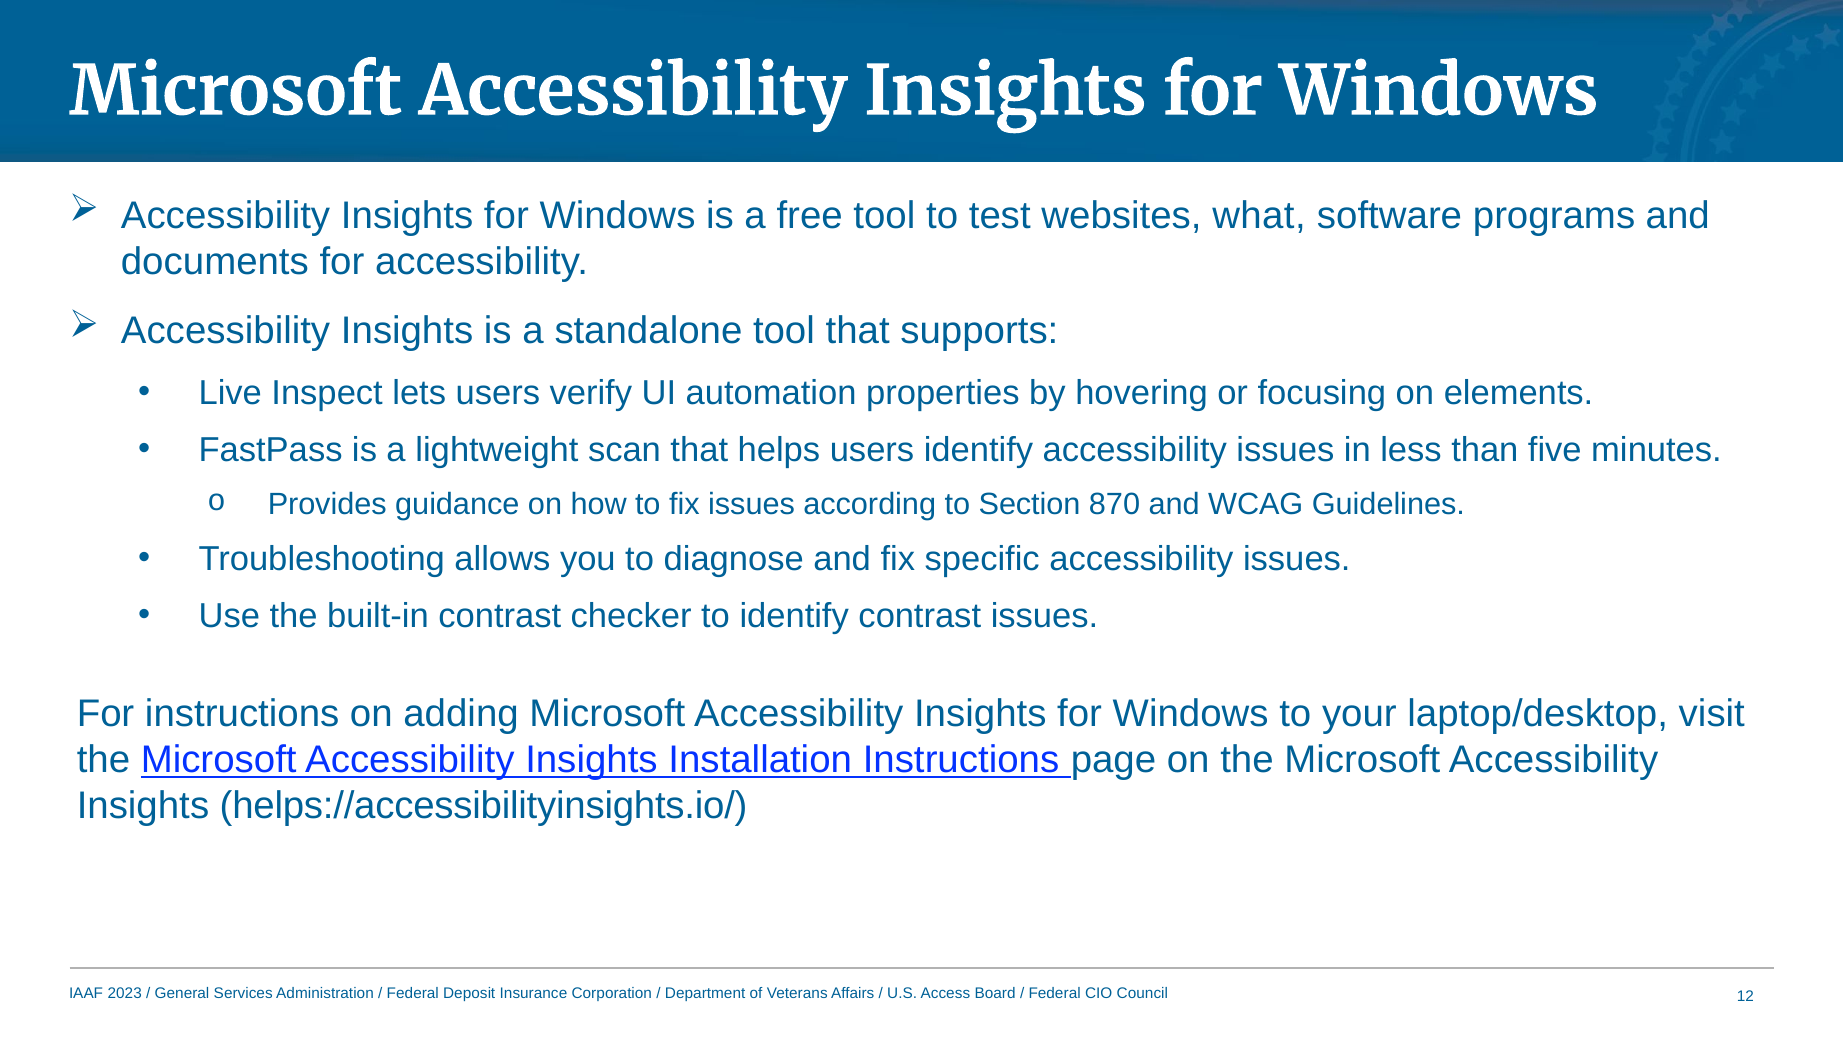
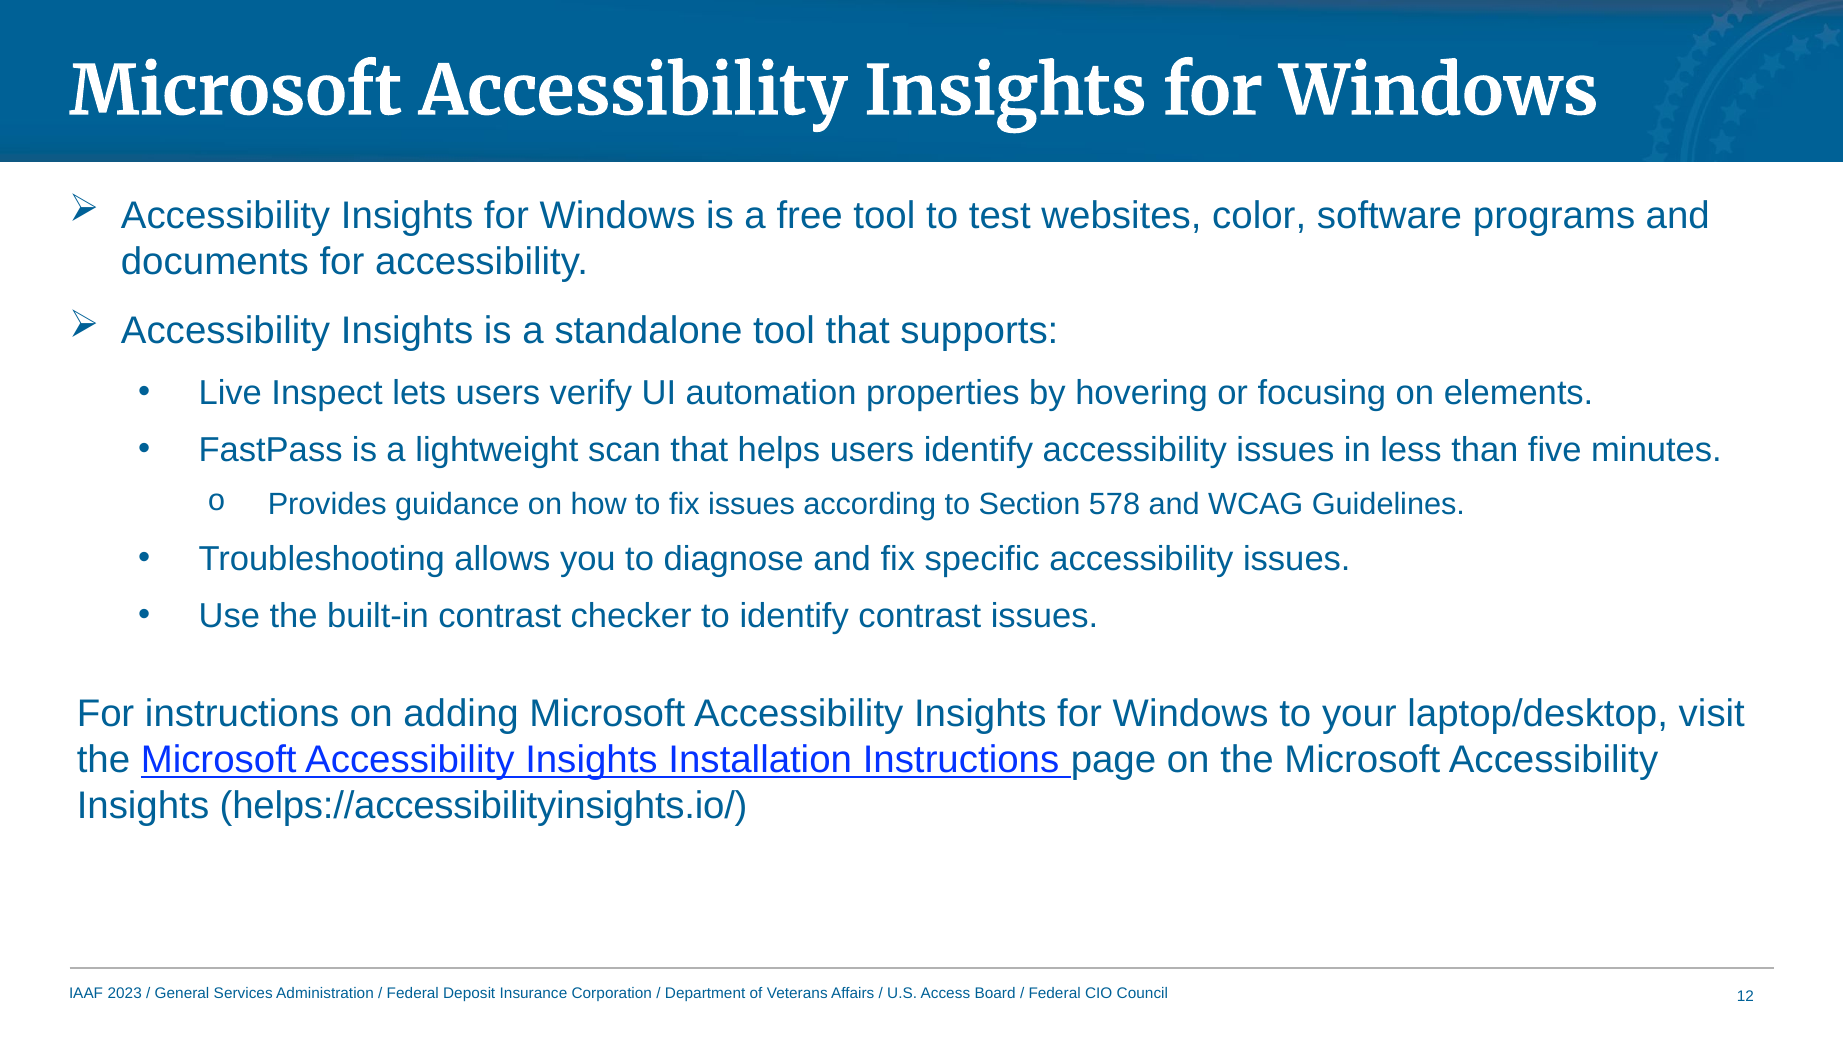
what: what -> color (1259, 215)
870: 870 -> 578 (1114, 504)
